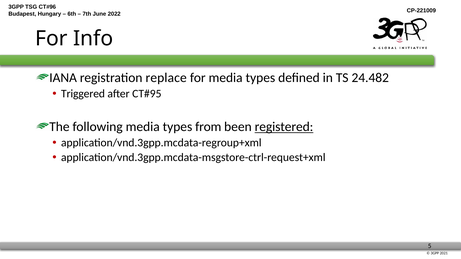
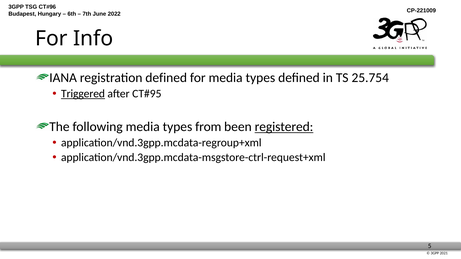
registration replace: replace -> defined (166, 78)
24.482: 24.482 -> 25.754 (370, 78)
Triggered underline: none -> present (83, 94)
